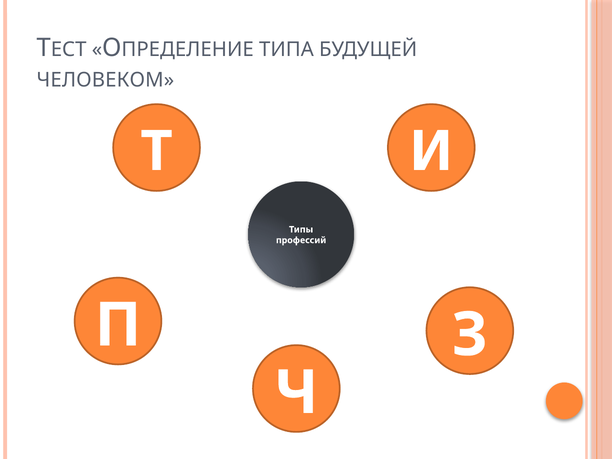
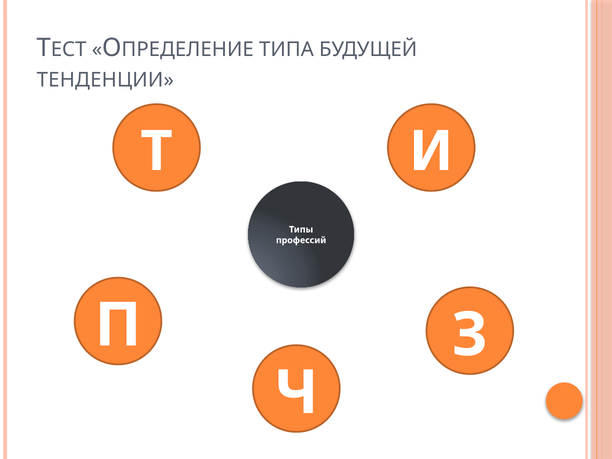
ЧЕЛОВЕКОМ: ЧЕЛОВЕКОМ -> ТЕНДЕНЦИИ (105, 80)
